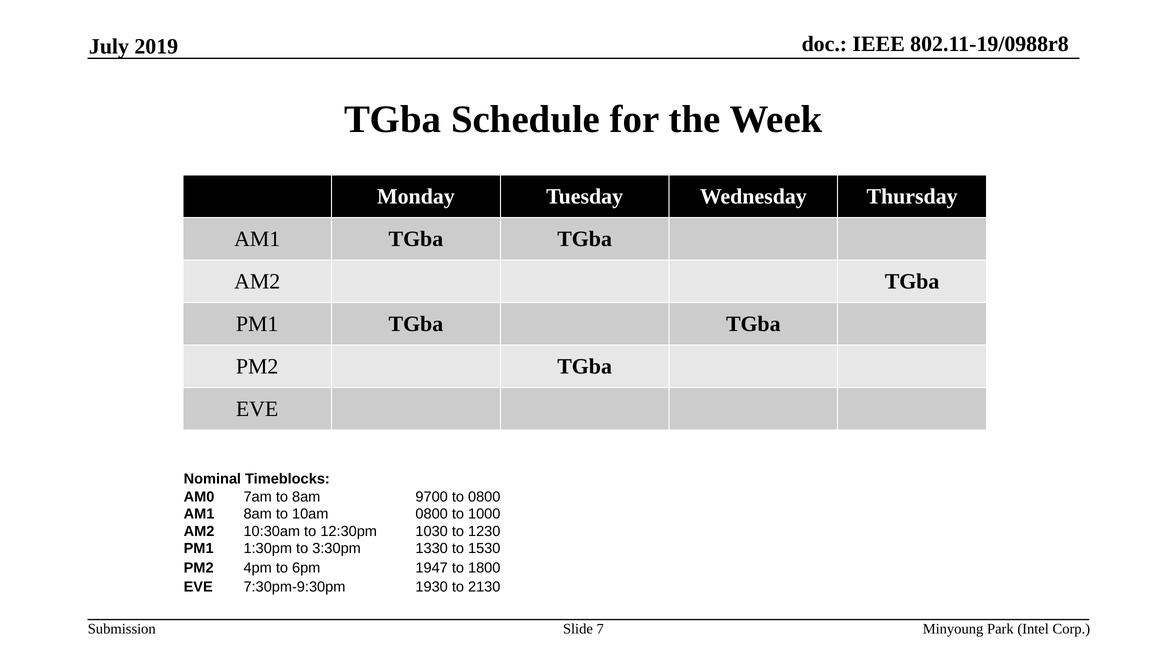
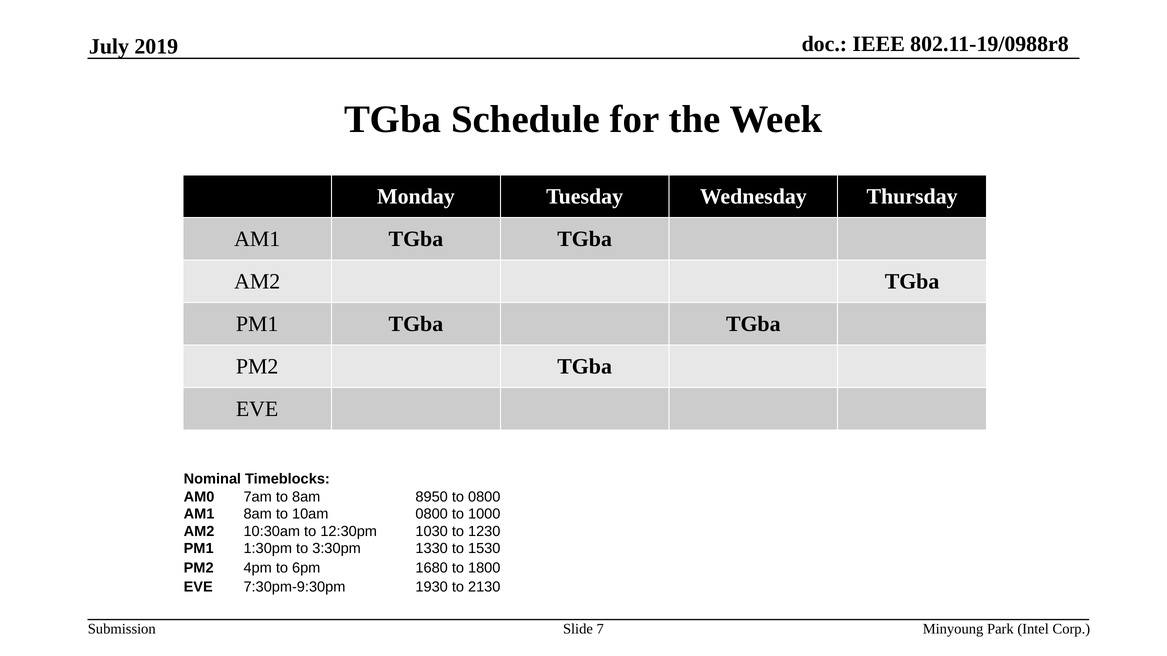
9700: 9700 -> 8950 (432, 497)
1947: 1947 -> 1680 (432, 568)
